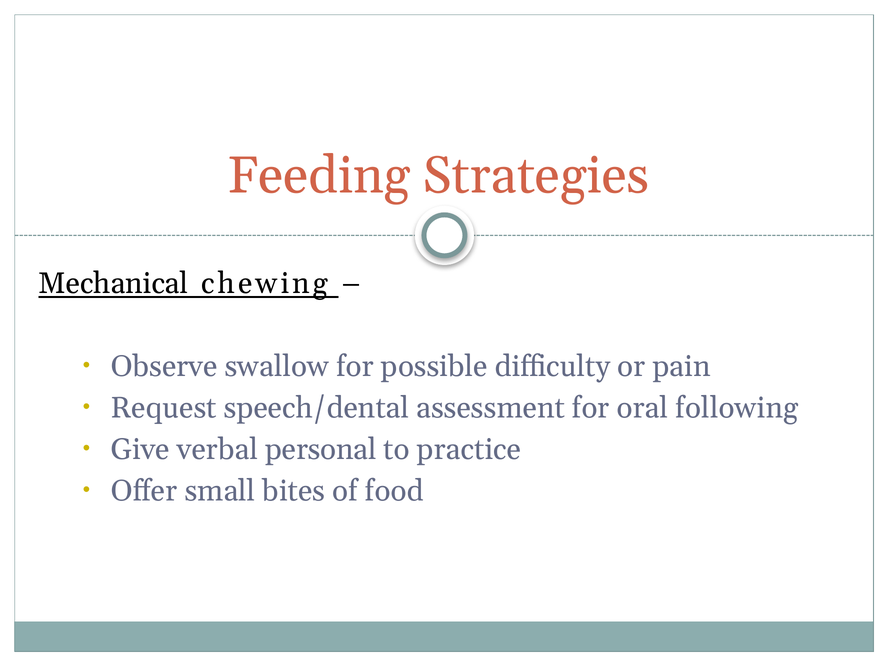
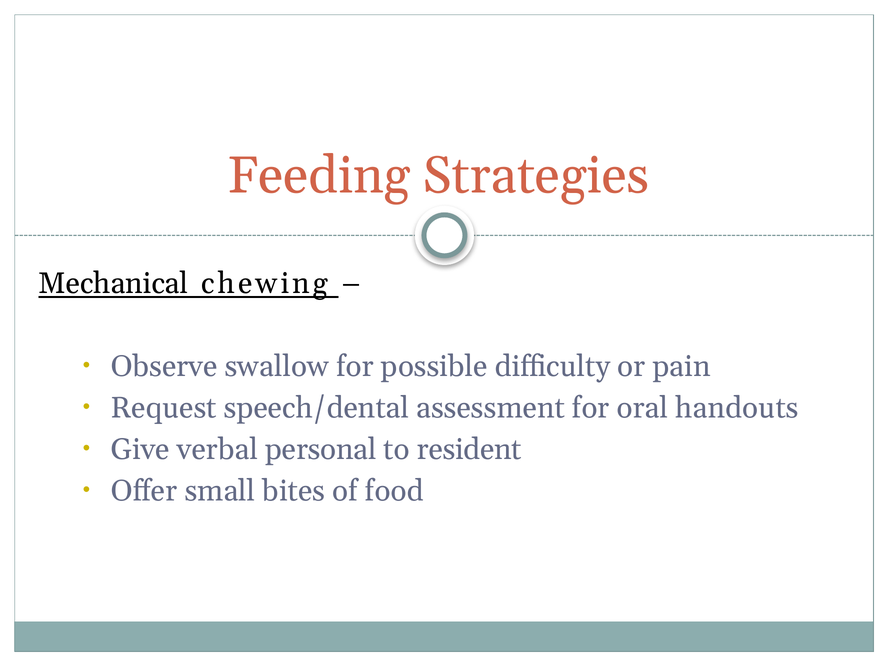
following: following -> handouts (737, 408)
practice: practice -> resident (469, 449)
